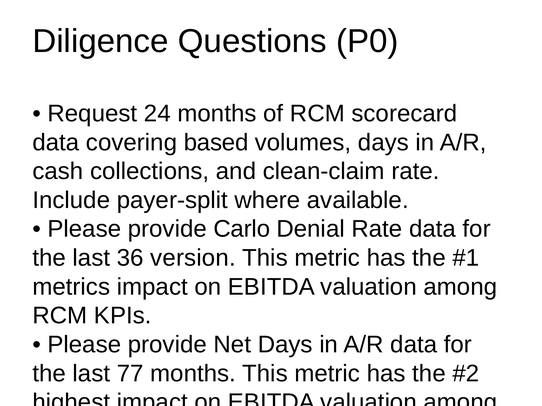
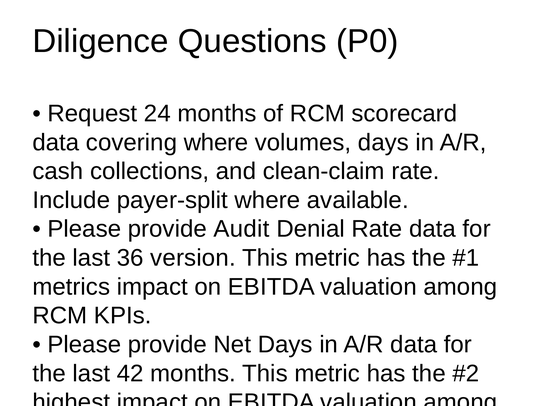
covering based: based -> where (216, 143)
Carlo: Carlo -> Audit (242, 229)
77: 77 -> 42 (130, 374)
